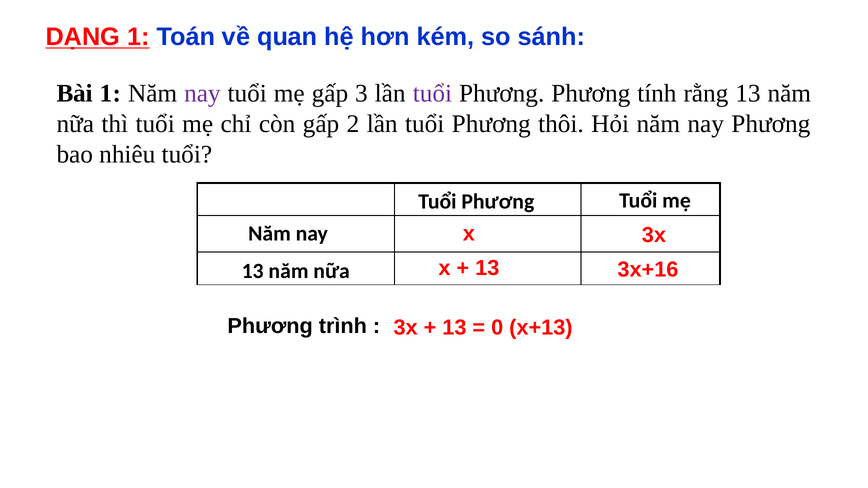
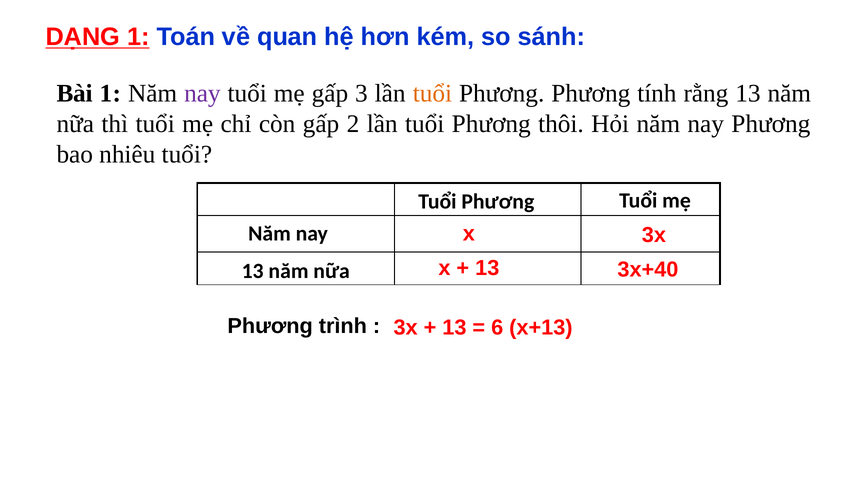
tuổi colour: purple -> orange (432, 93)
3x+16: 3x+16 -> 3x+40 (648, 270)
0: 0 -> 6 (497, 328)
